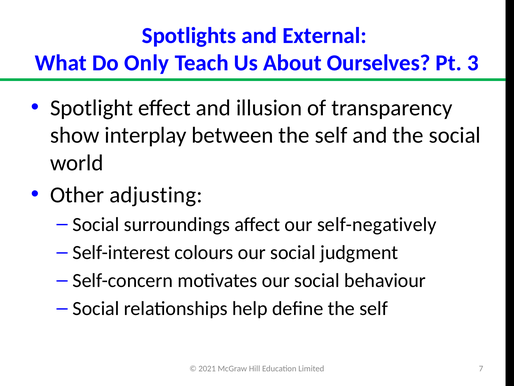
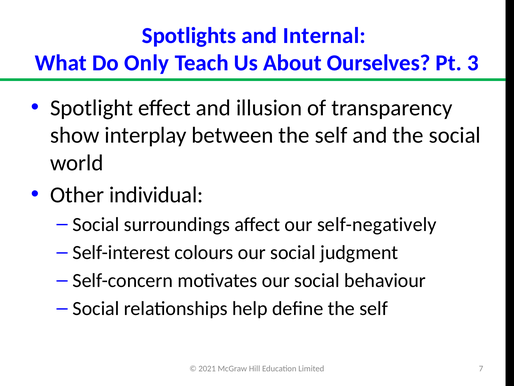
External: External -> Internal (324, 35)
adjusting: adjusting -> individual (156, 195)
